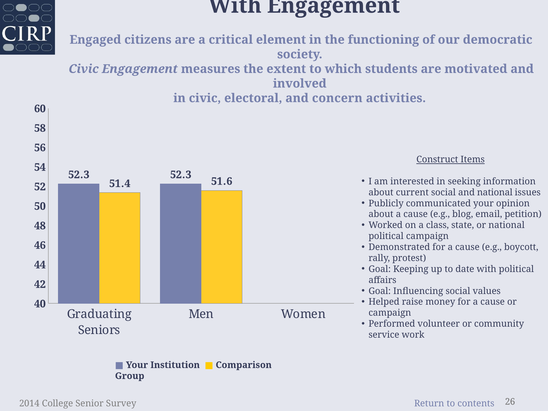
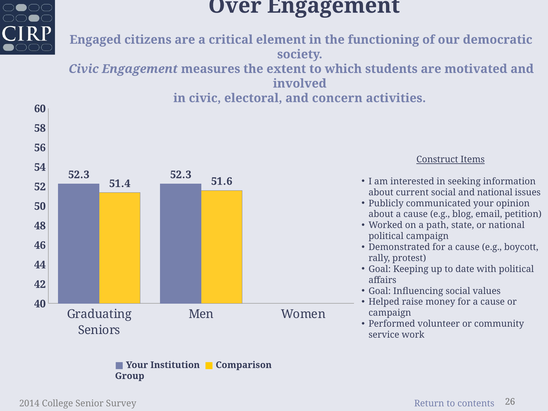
With: With -> Over (235, 6)
class: class -> path (437, 225)
